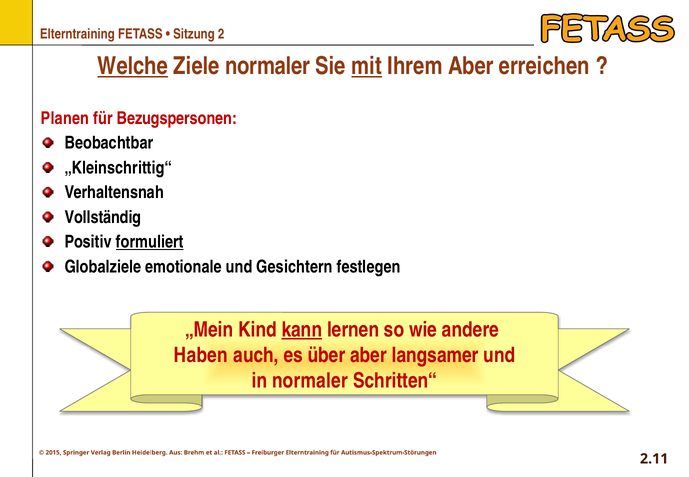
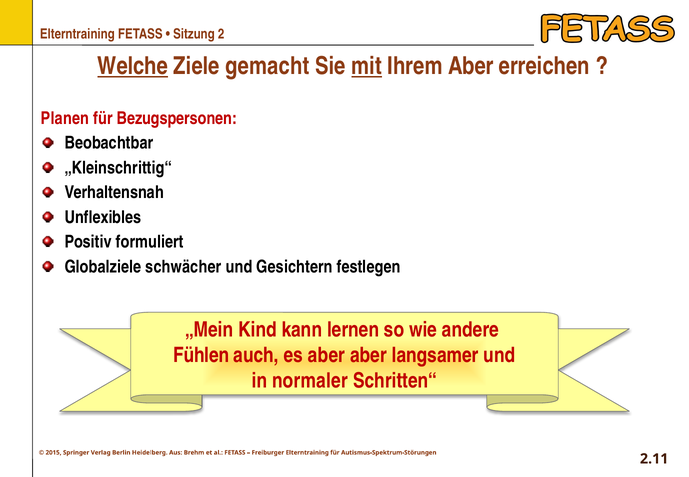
Ziele normaler: normaler -> gemacht (267, 66)
Vollständig: Vollständig -> Unflexibles (103, 217)
formuliert underline: present -> none (150, 242)
emotionale: emotionale -> schwächer (183, 267)
kann underline: present -> none (302, 330)
Haben: Haben -> Fühlen (201, 355)
es über: über -> aber (326, 355)
